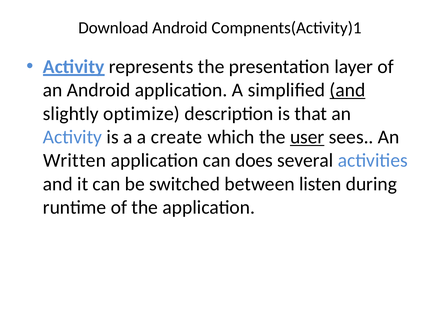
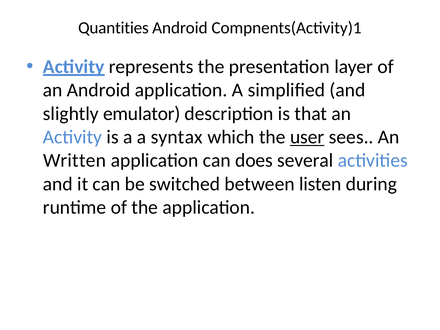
Download: Download -> Quantities (113, 28)
and underline: present -> none (347, 90)
optimize: optimize -> emulator (142, 114)
create: create -> syntax (177, 137)
